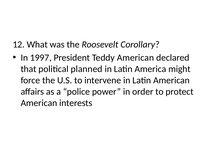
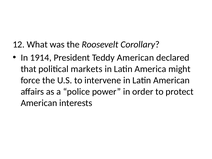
1997: 1997 -> 1914 (41, 58)
planned: planned -> markets (87, 69)
